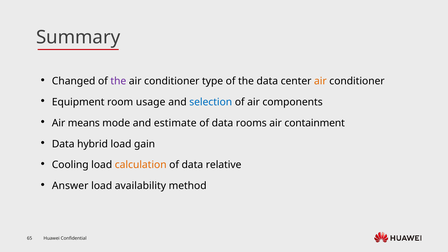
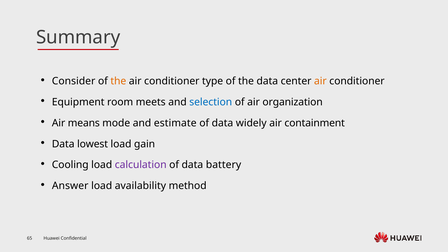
Changed: Changed -> Consider (74, 81)
the colour: purple -> orange (118, 81)
usage: usage -> meets (151, 102)
components: components -> organization (293, 102)
rooms: rooms -> widely (251, 123)
hybrid: hybrid -> lowest (93, 144)
calculation colour: orange -> purple (141, 165)
relative: relative -> battery (224, 165)
